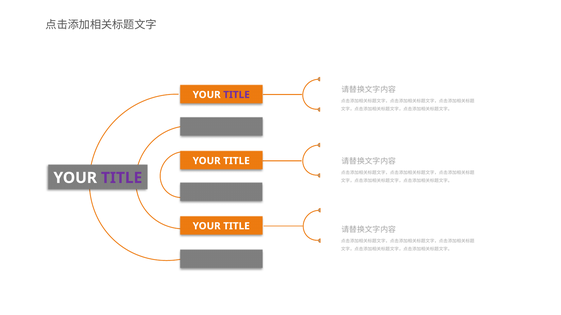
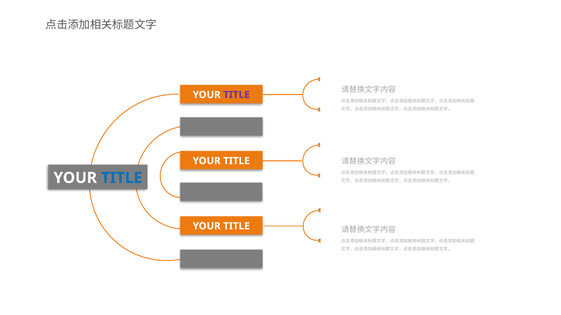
TITLE colour: purple -> blue (122, 178)
